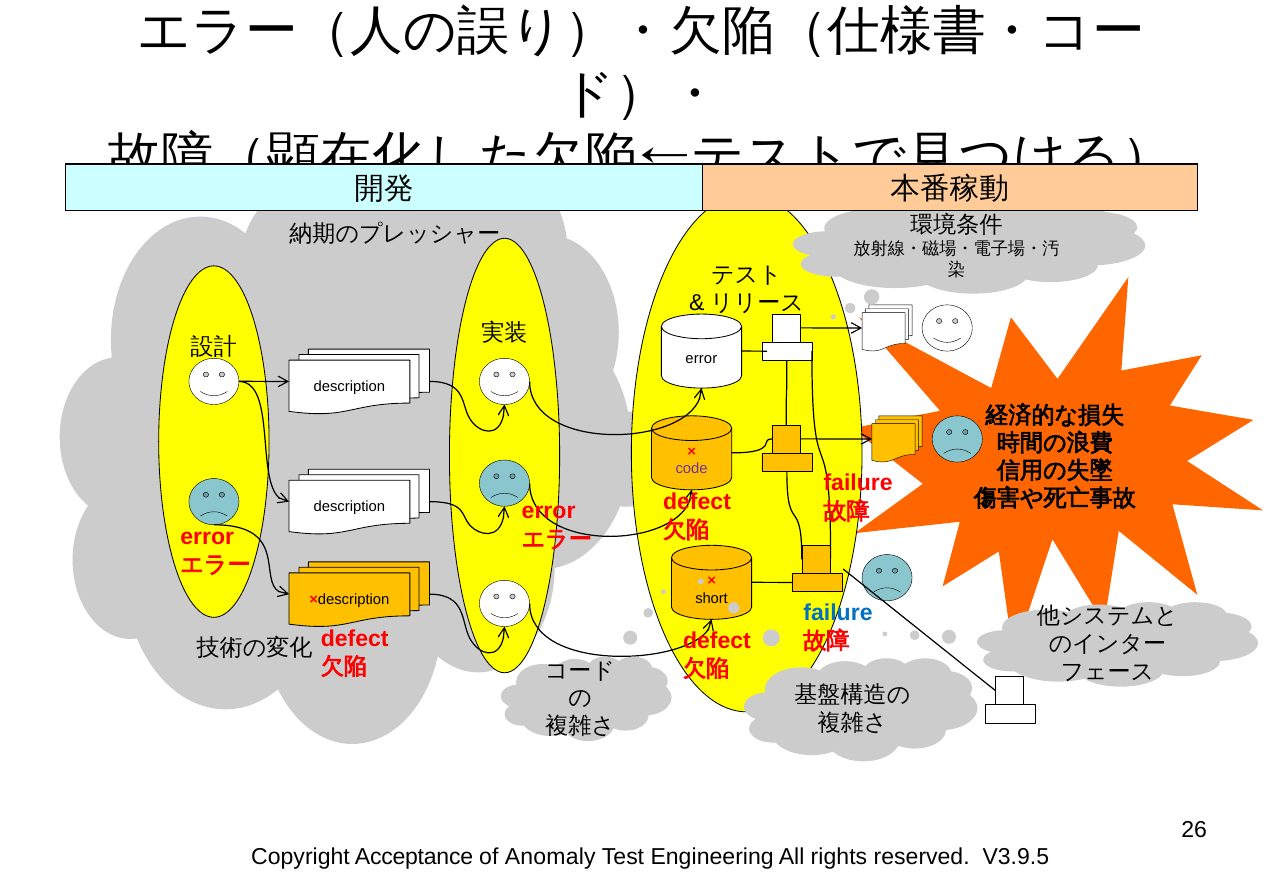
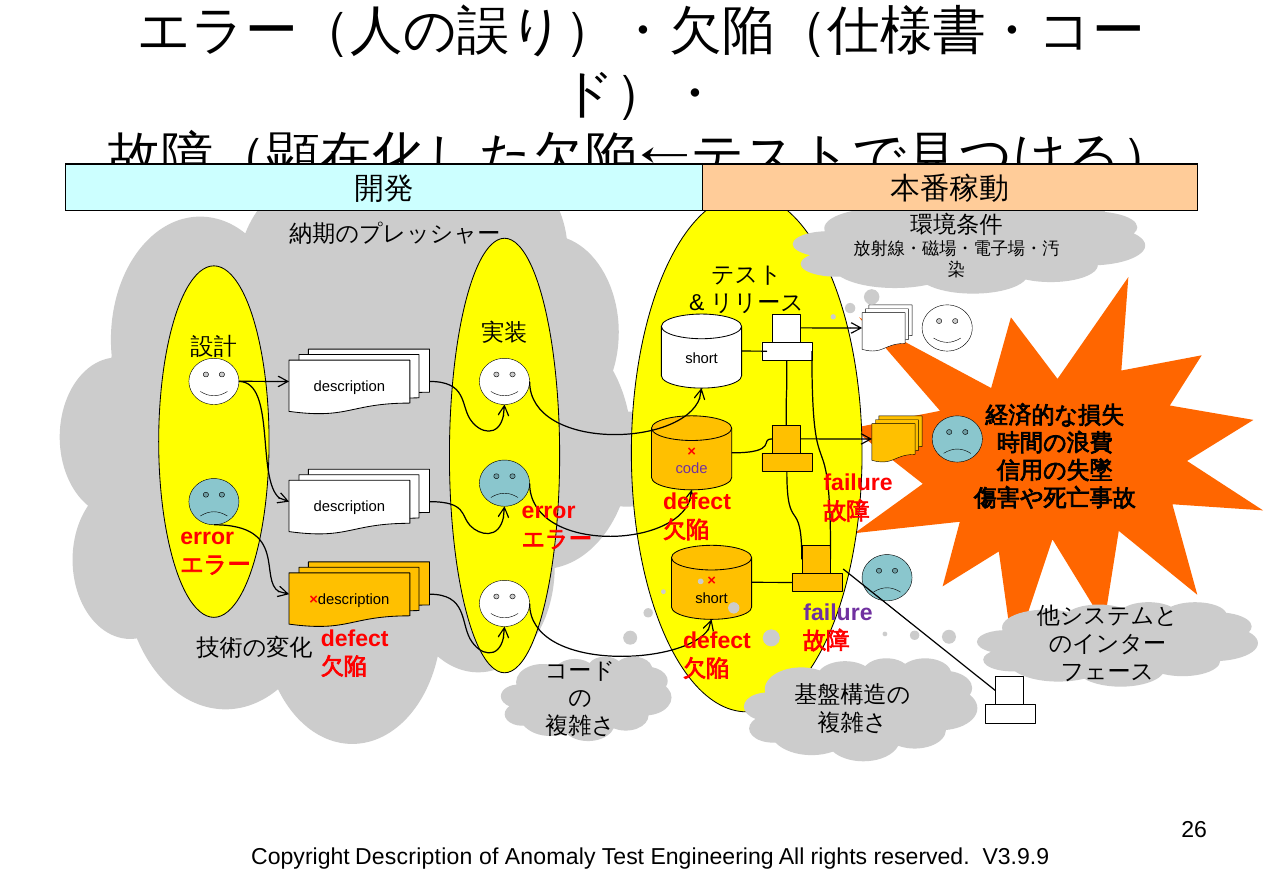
error: error -> short (701, 358)
failure colour: blue -> purple (838, 613)
Copyright Acceptance: Acceptance -> Description (414, 857)
V3.9.5: V3.9.5 -> V3.9.9 (1016, 857)
